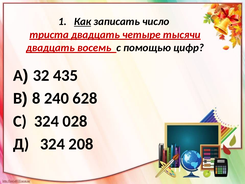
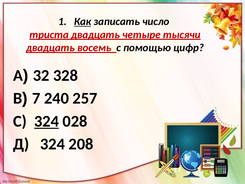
435: 435 -> 328 (65, 75)
8: 8 -> 7 (36, 98)
628: 628 -> 257 (85, 98)
324 underline: none -> present (46, 121)
